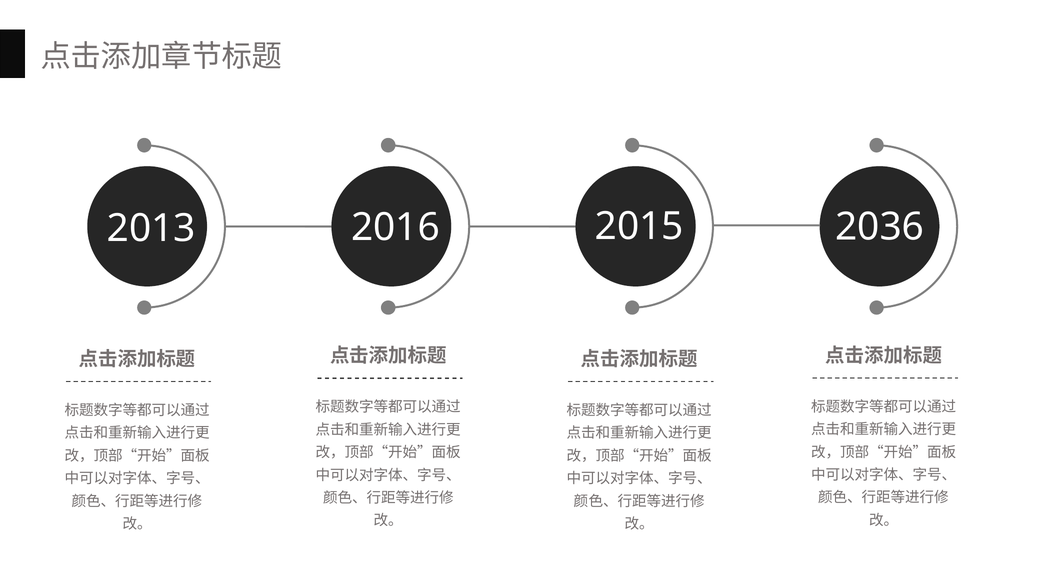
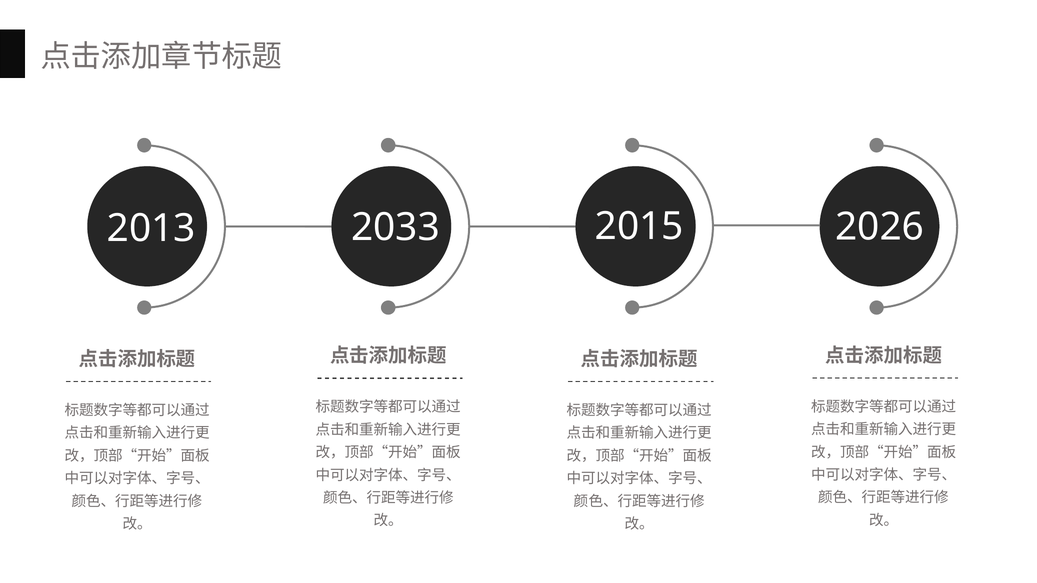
2016: 2016 -> 2033 (395, 228)
2036: 2036 -> 2026 (880, 227)
